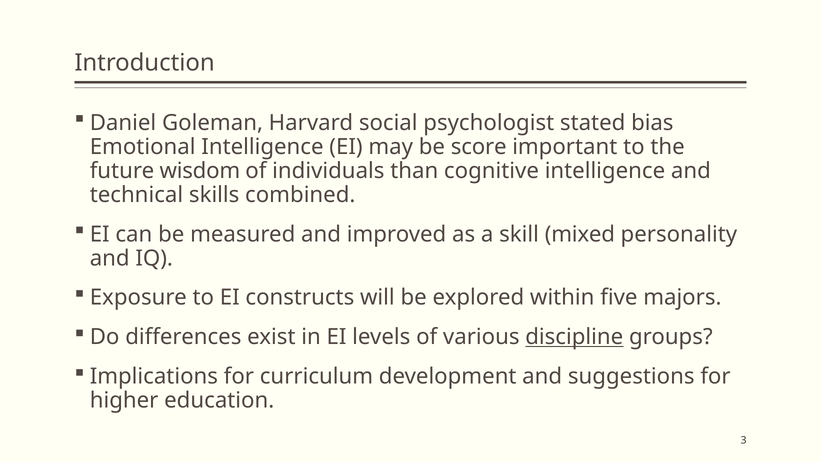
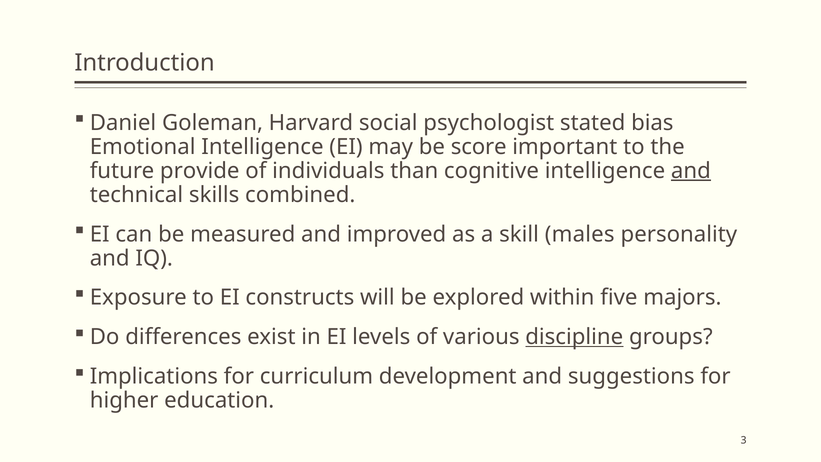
wisdom: wisdom -> provide (200, 171)
and underline: none -> present (691, 171)
mixed: mixed -> males (580, 234)
